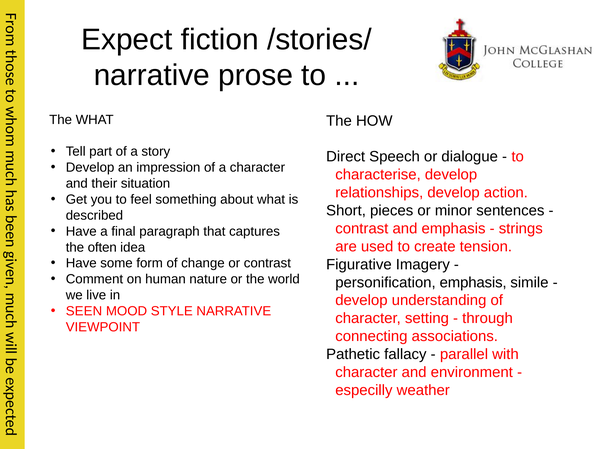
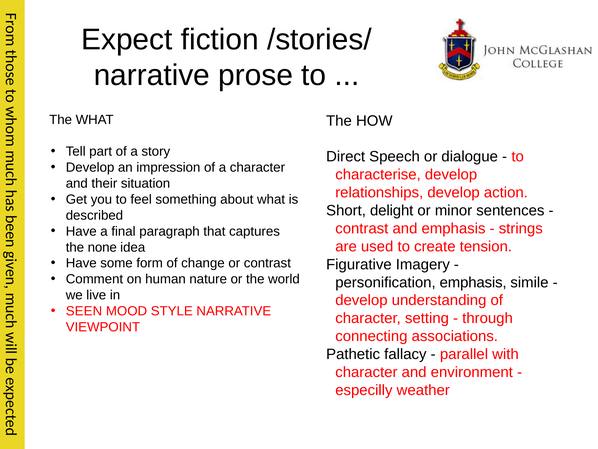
pieces: pieces -> delight (392, 210)
often: often -> none (102, 247)
